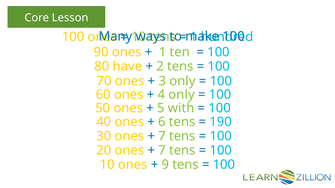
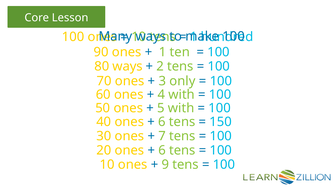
80 have: have -> ways (128, 67)
4 only: only -> with (182, 95)
190: 190 -> 150 (221, 122)
7: 7 -> 6 (162, 151)
